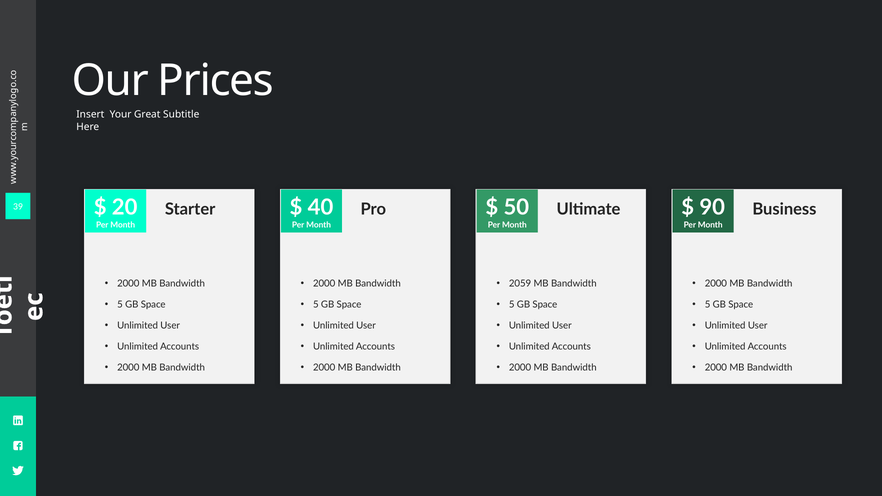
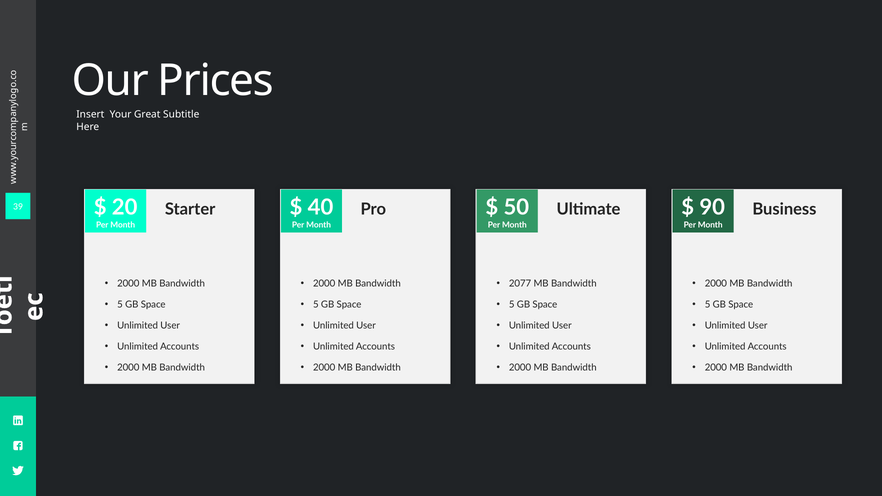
2059: 2059 -> 2077 (520, 284)
